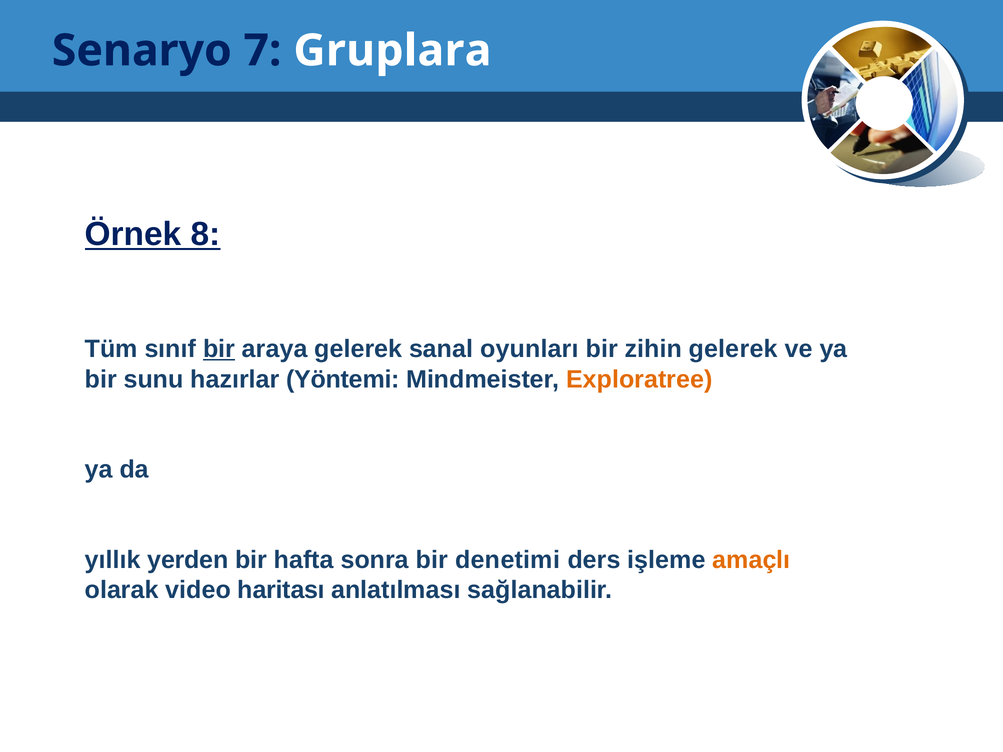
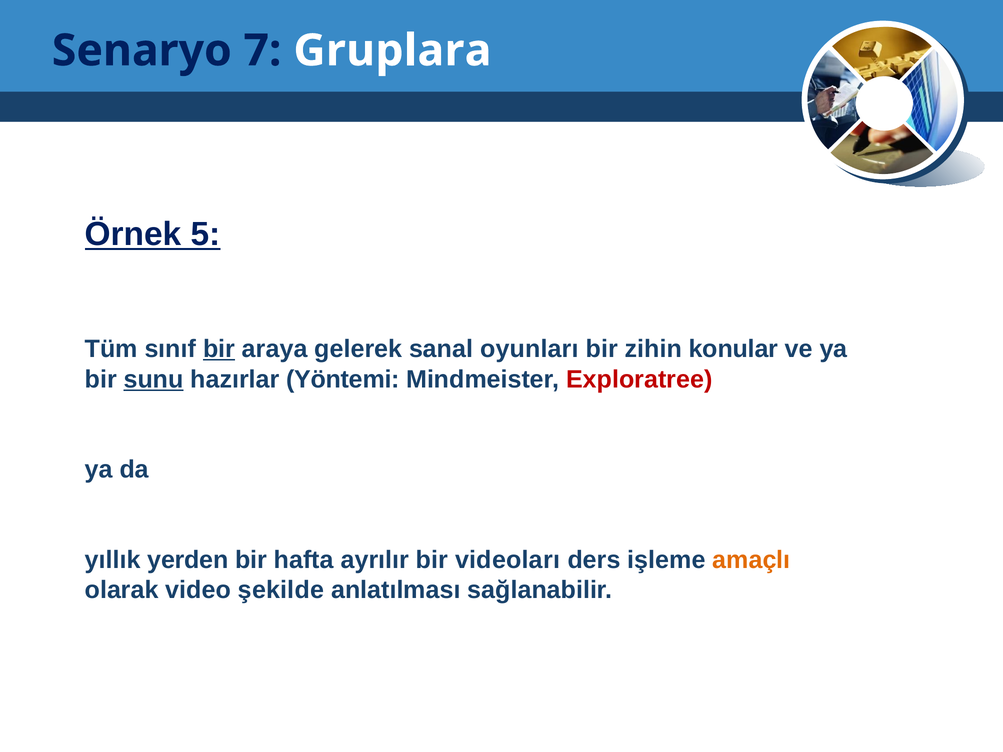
8: 8 -> 5 (205, 235)
zihin gelerek: gelerek -> konular (733, 349)
sunu underline: none -> present (154, 379)
Exploratree colour: orange -> red (639, 379)
sonra: sonra -> ayrılır (375, 560)
denetimi: denetimi -> videoları (508, 560)
haritası: haritası -> şekilde (281, 590)
